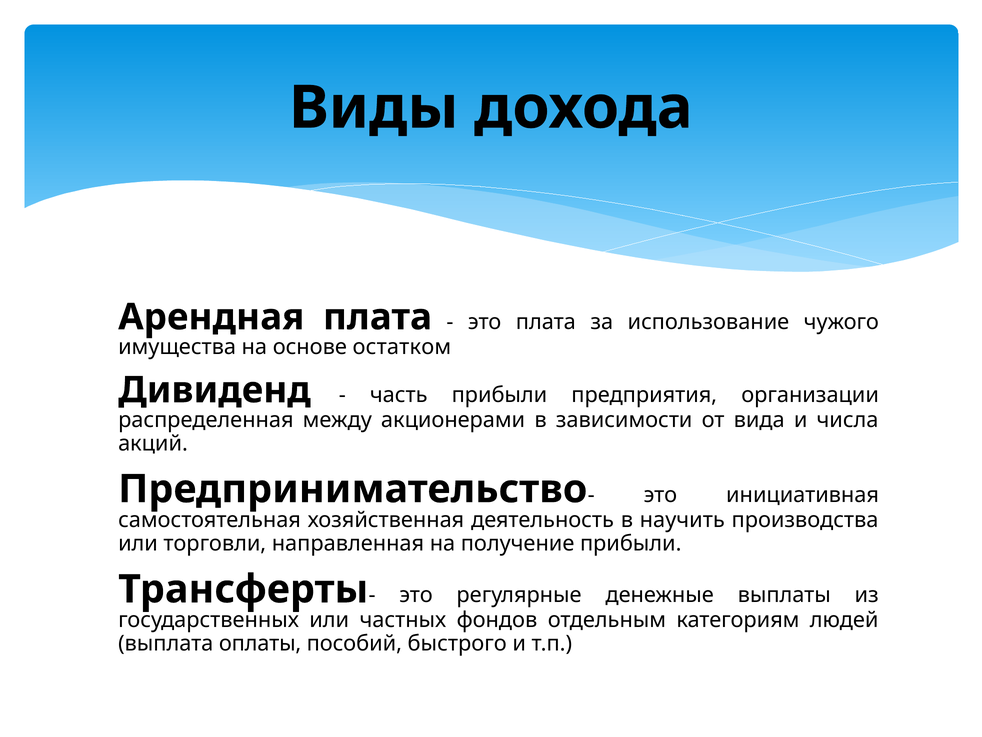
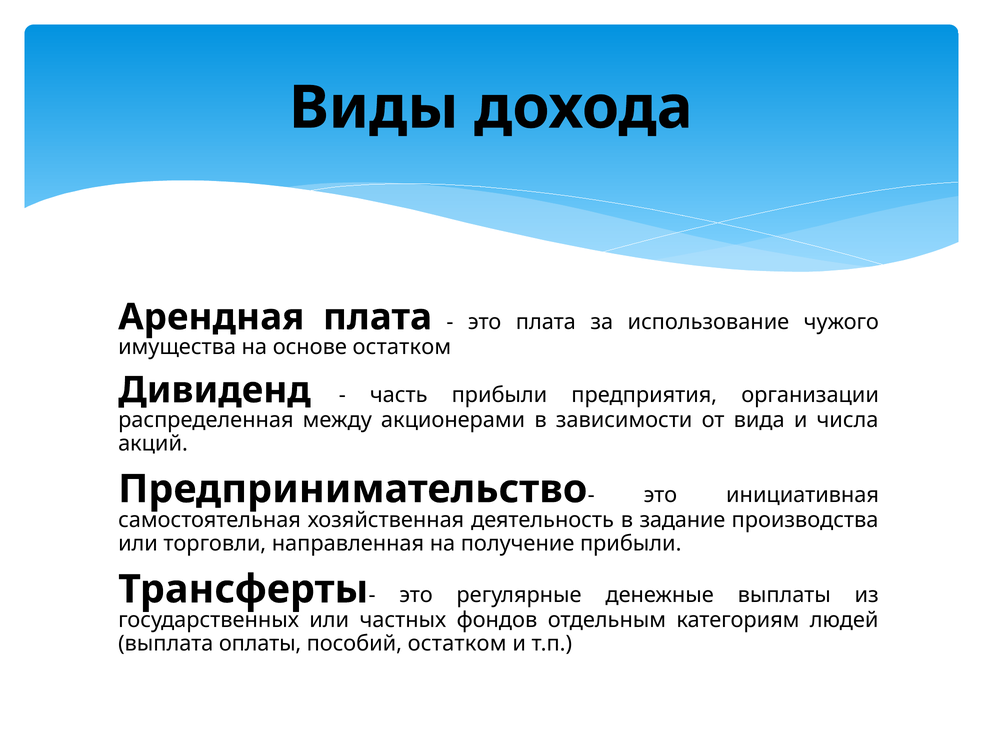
научить: научить -> задание (682, 520)
пособий быстрого: быстрого -> остатком (457, 643)
